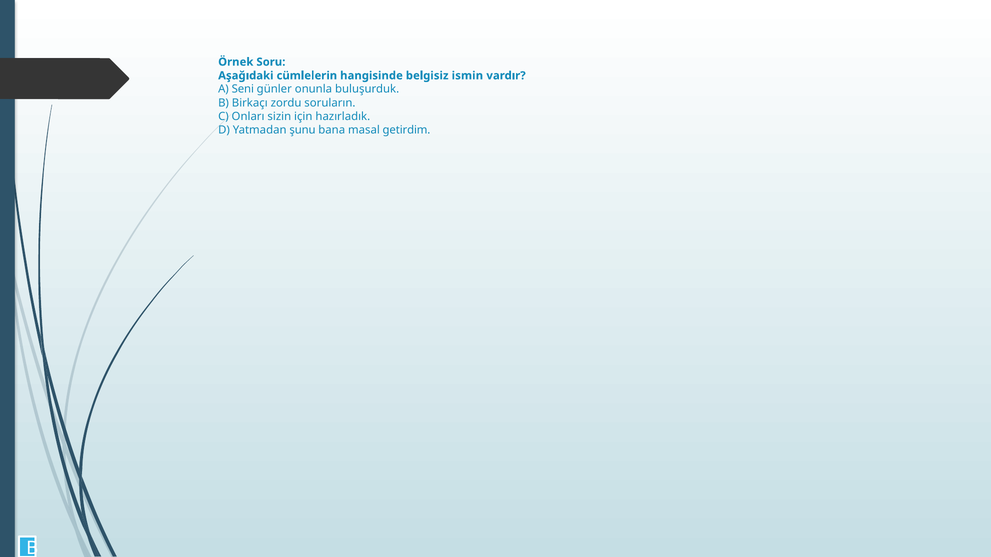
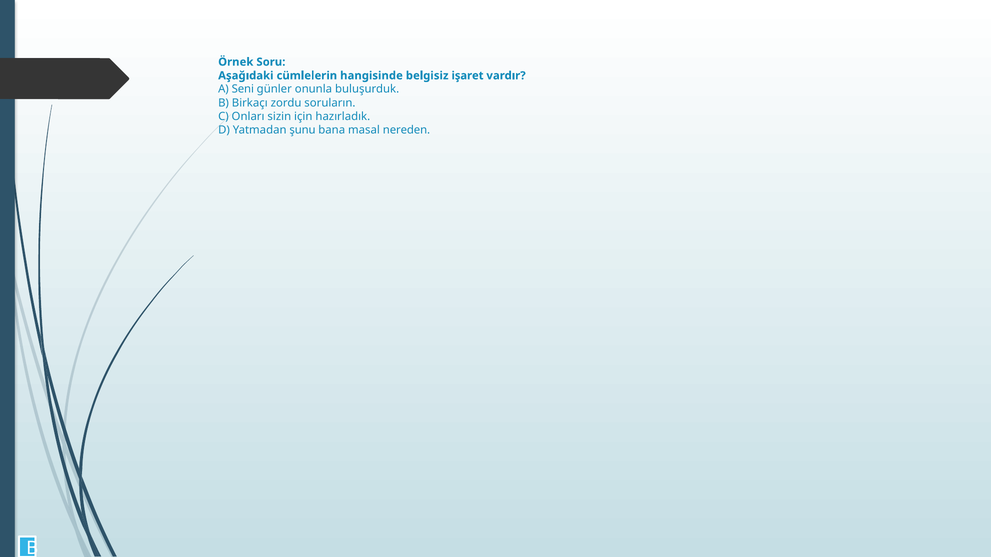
ismin: ismin -> işaret (468, 76)
getirdim: getirdim -> nereden (406, 130)
